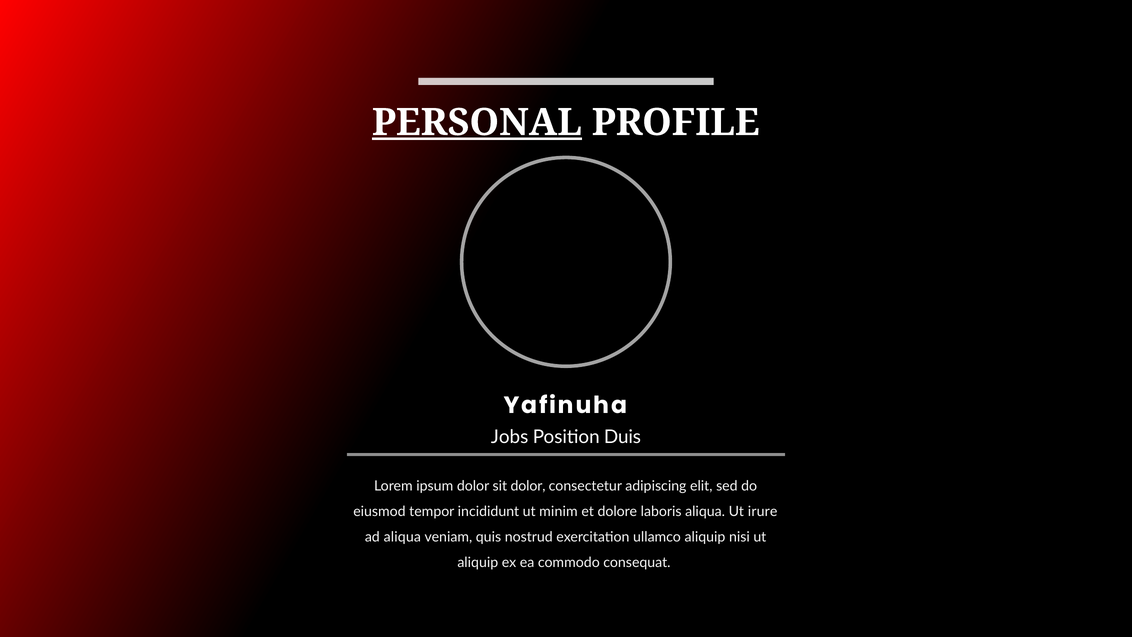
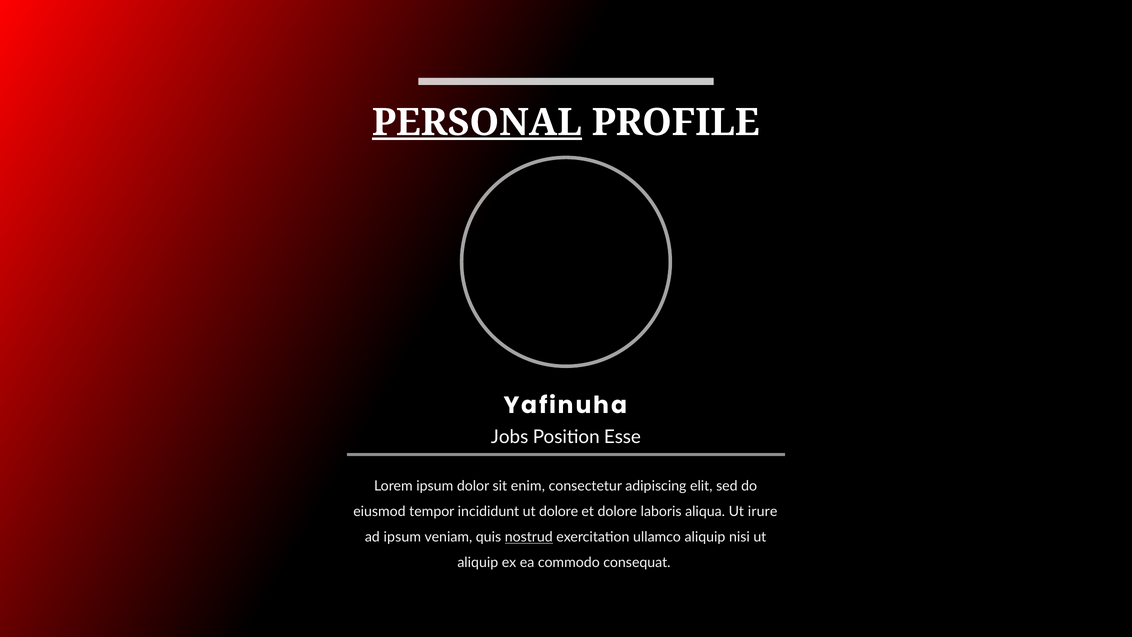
Duis: Duis -> Esse (622, 437)
sit dolor: dolor -> enim (528, 486)
ut minim: minim -> dolore (559, 511)
ad aliqua: aliqua -> ipsum (402, 537)
nostrud underline: none -> present (529, 537)
